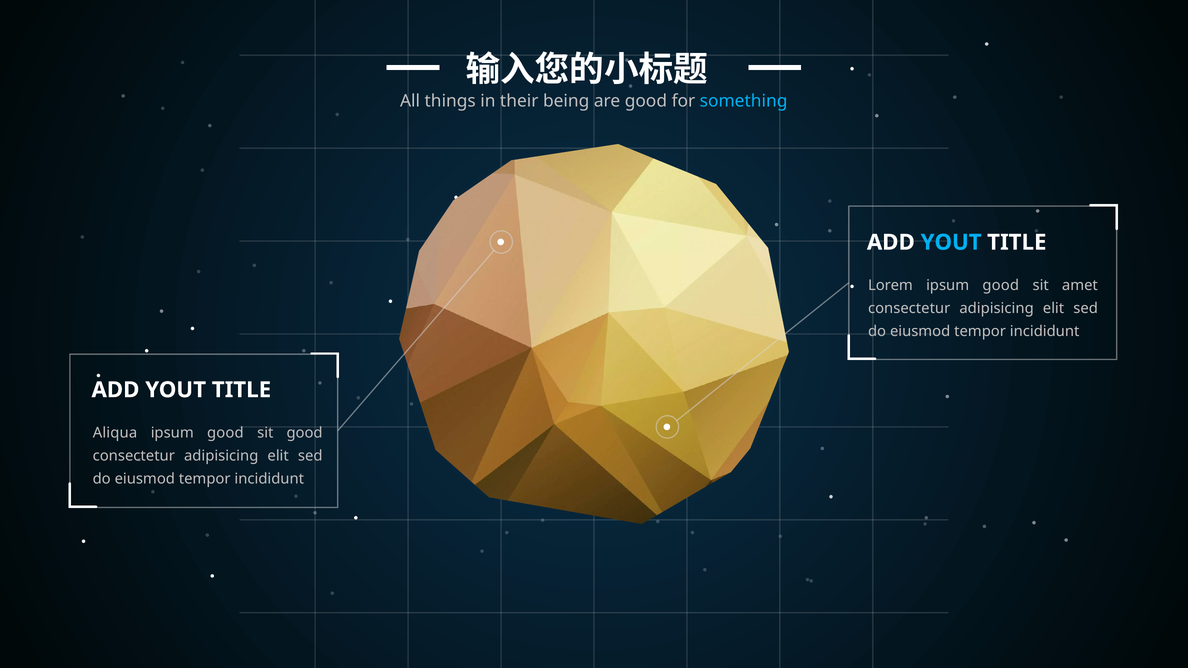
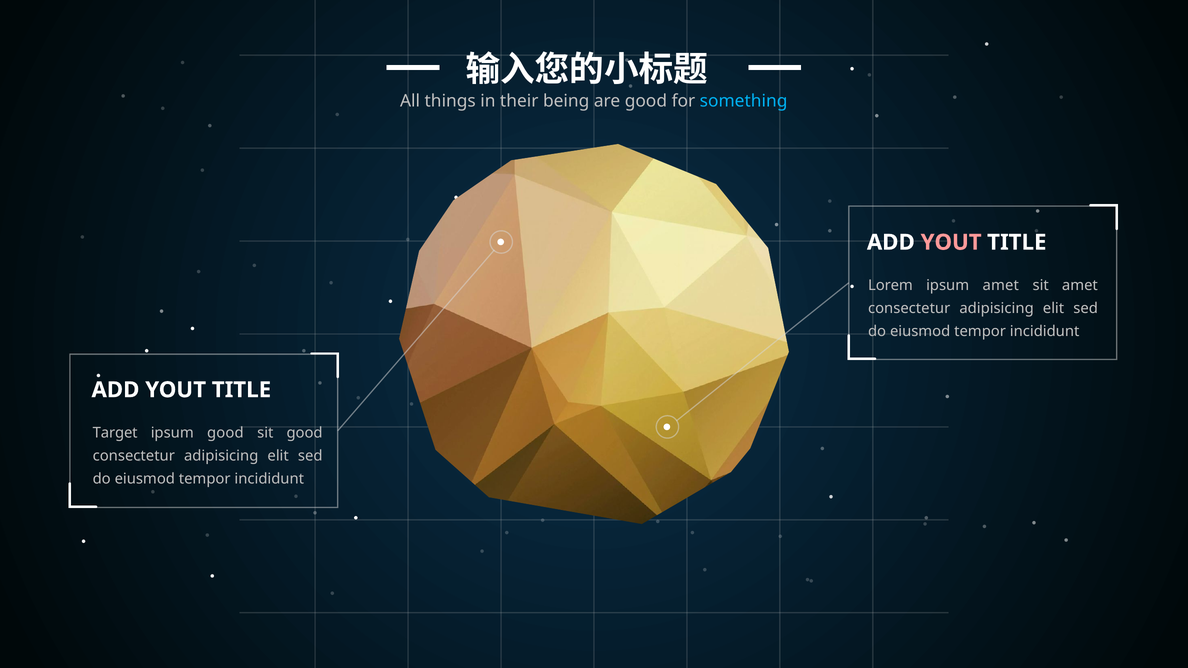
YOUT colour: light blue -> pink (951, 242)
Lorem ipsum good: good -> amet (1001, 285)
Aliqua: Aliqua -> Target (115, 433)
